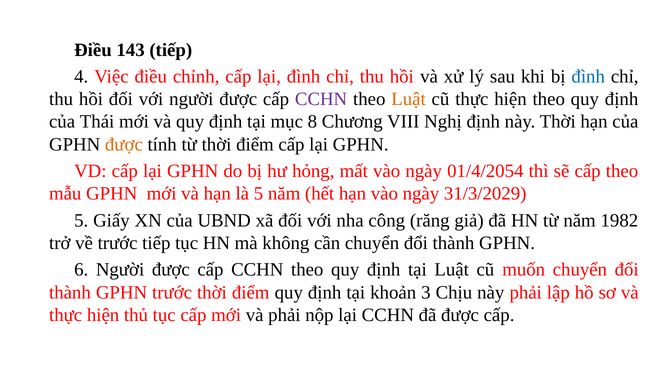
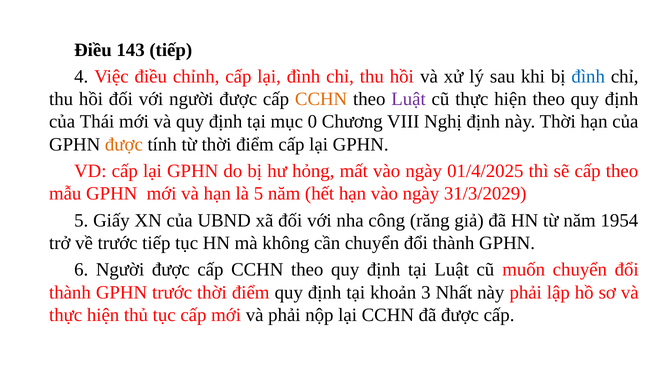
CCHN colour: purple -> orange (321, 99)
Luật colour: orange -> purple (409, 99)
8: 8 -> 0 (312, 122)
01/4/2054: 01/4/2054 -> 01/4/2025 (485, 171)
1982: 1982 -> 1954 (619, 221)
Chịu: Chịu -> Nhất (454, 293)
